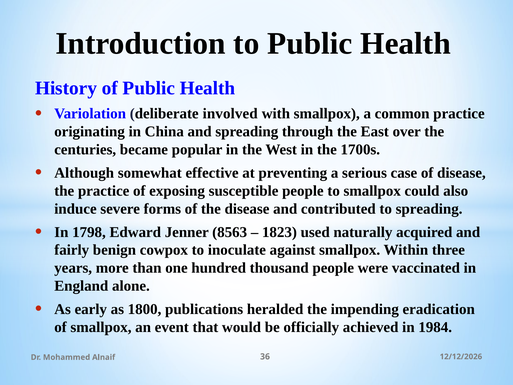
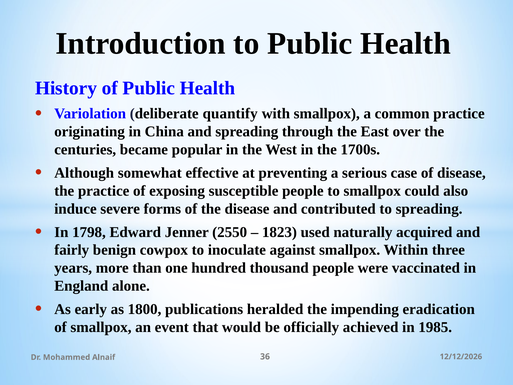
involved: involved -> quantify (230, 114)
8563: 8563 -> 2550 (230, 232)
1984: 1984 -> 1985 (435, 327)
